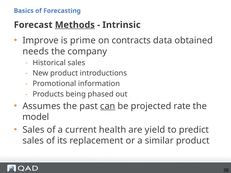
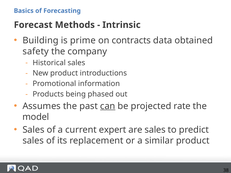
Methods underline: present -> none (75, 25)
Improve: Improve -> Building (41, 41)
needs: needs -> safety (36, 51)
health: health -> expert (113, 130)
are yield: yield -> sales (155, 130)
